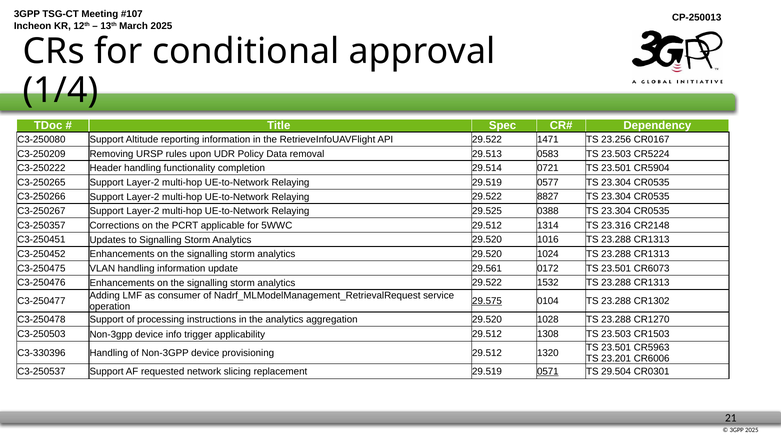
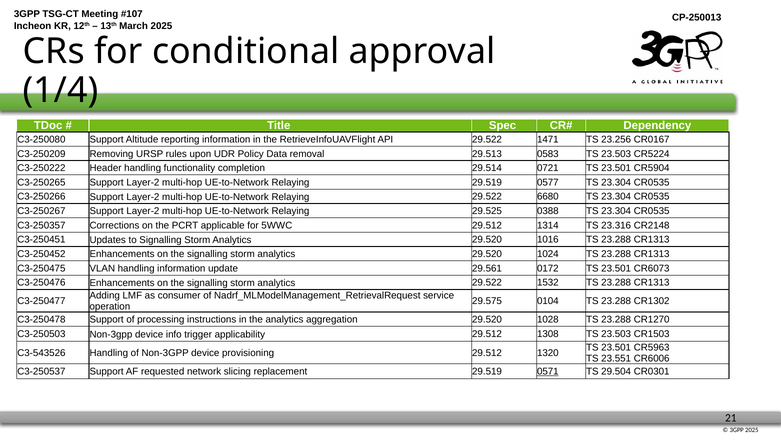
8827: 8827 -> 6680 (548, 196)
29.575 underline: present -> none (487, 301)
C3-330396: C3-330396 -> C3-543526 (41, 352)
23.201: 23.201 -> 23.551 (616, 358)
